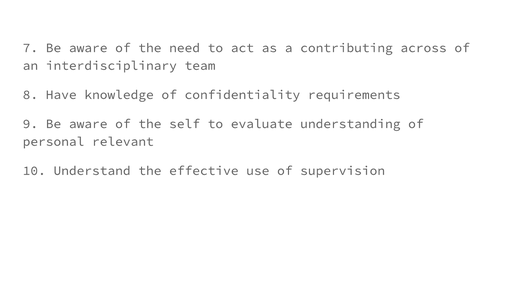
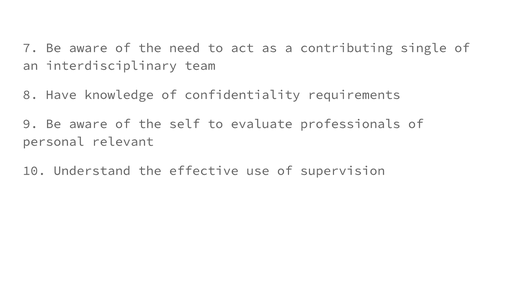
across: across -> single (424, 48)
understanding: understanding -> professionals (350, 124)
